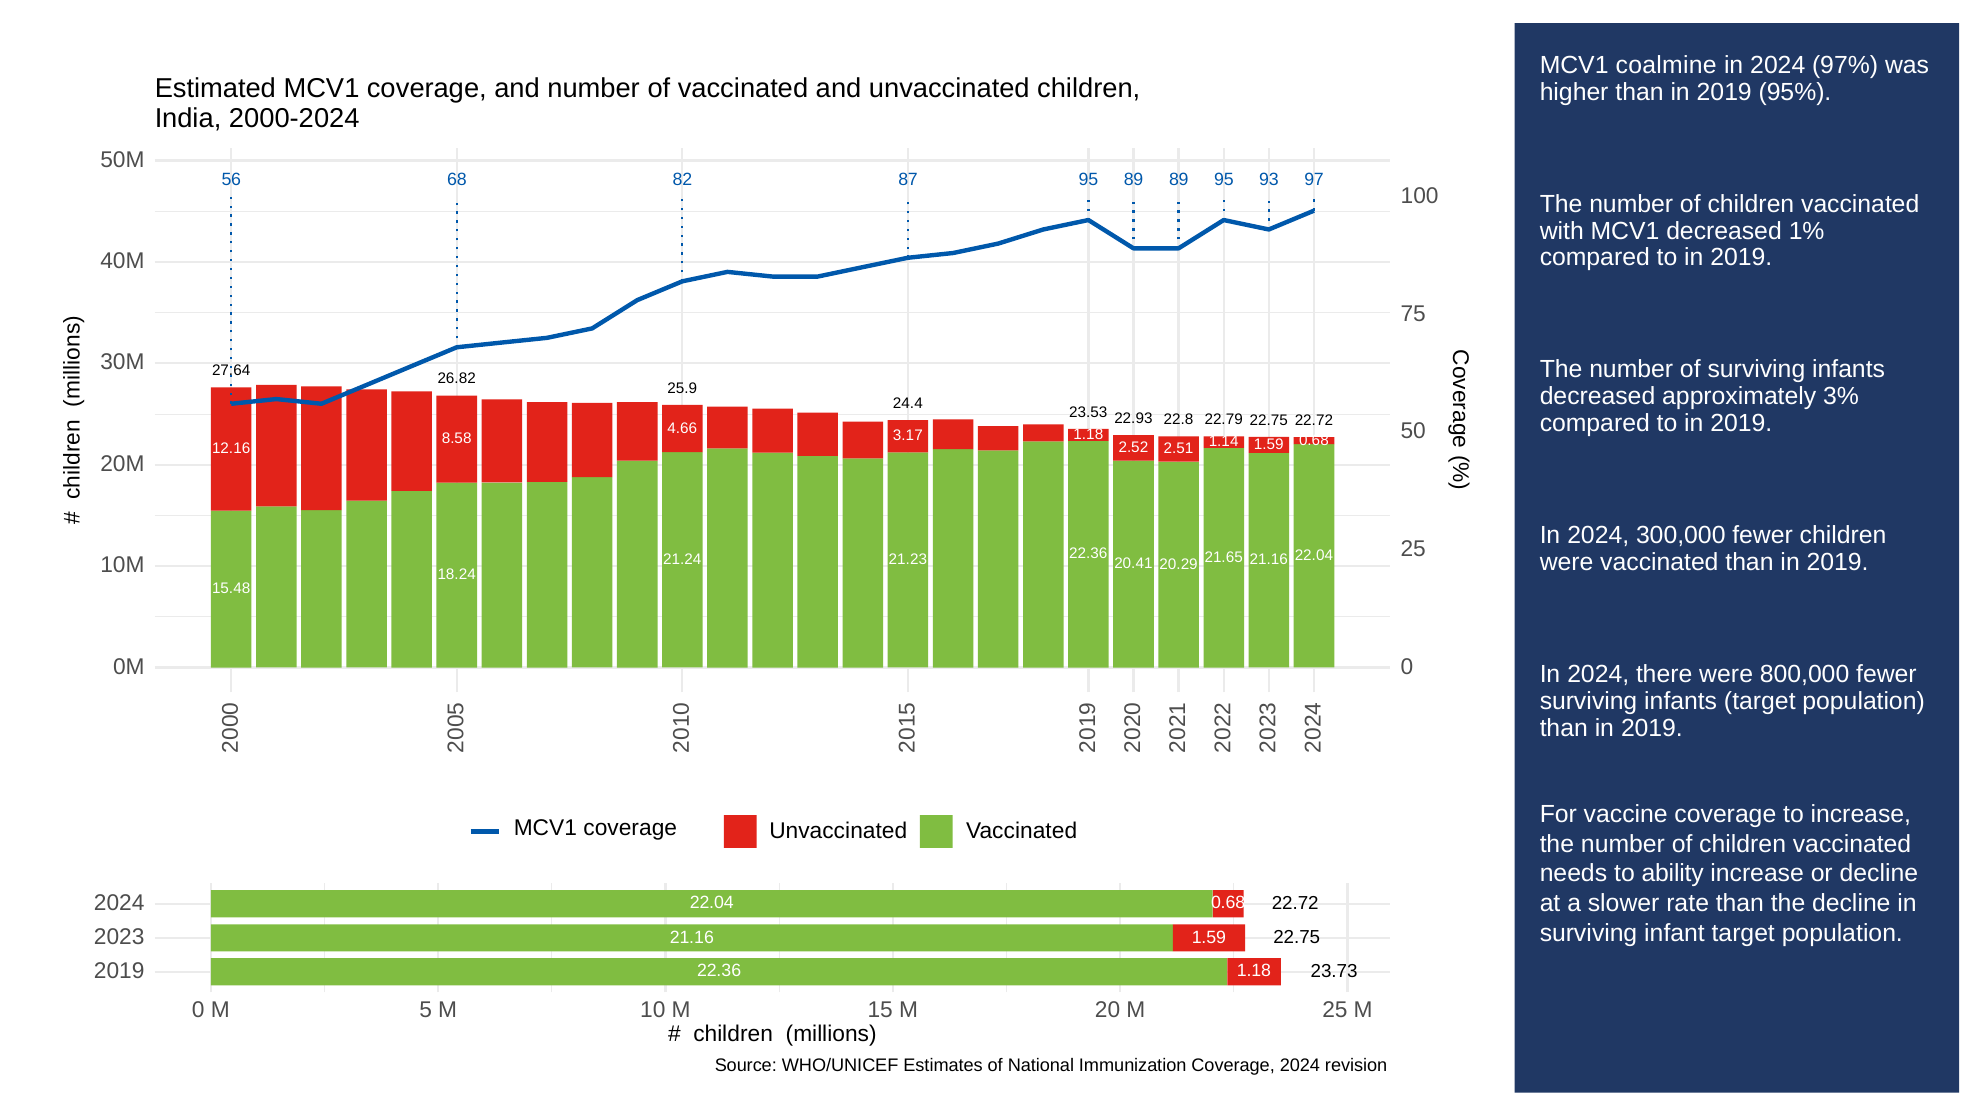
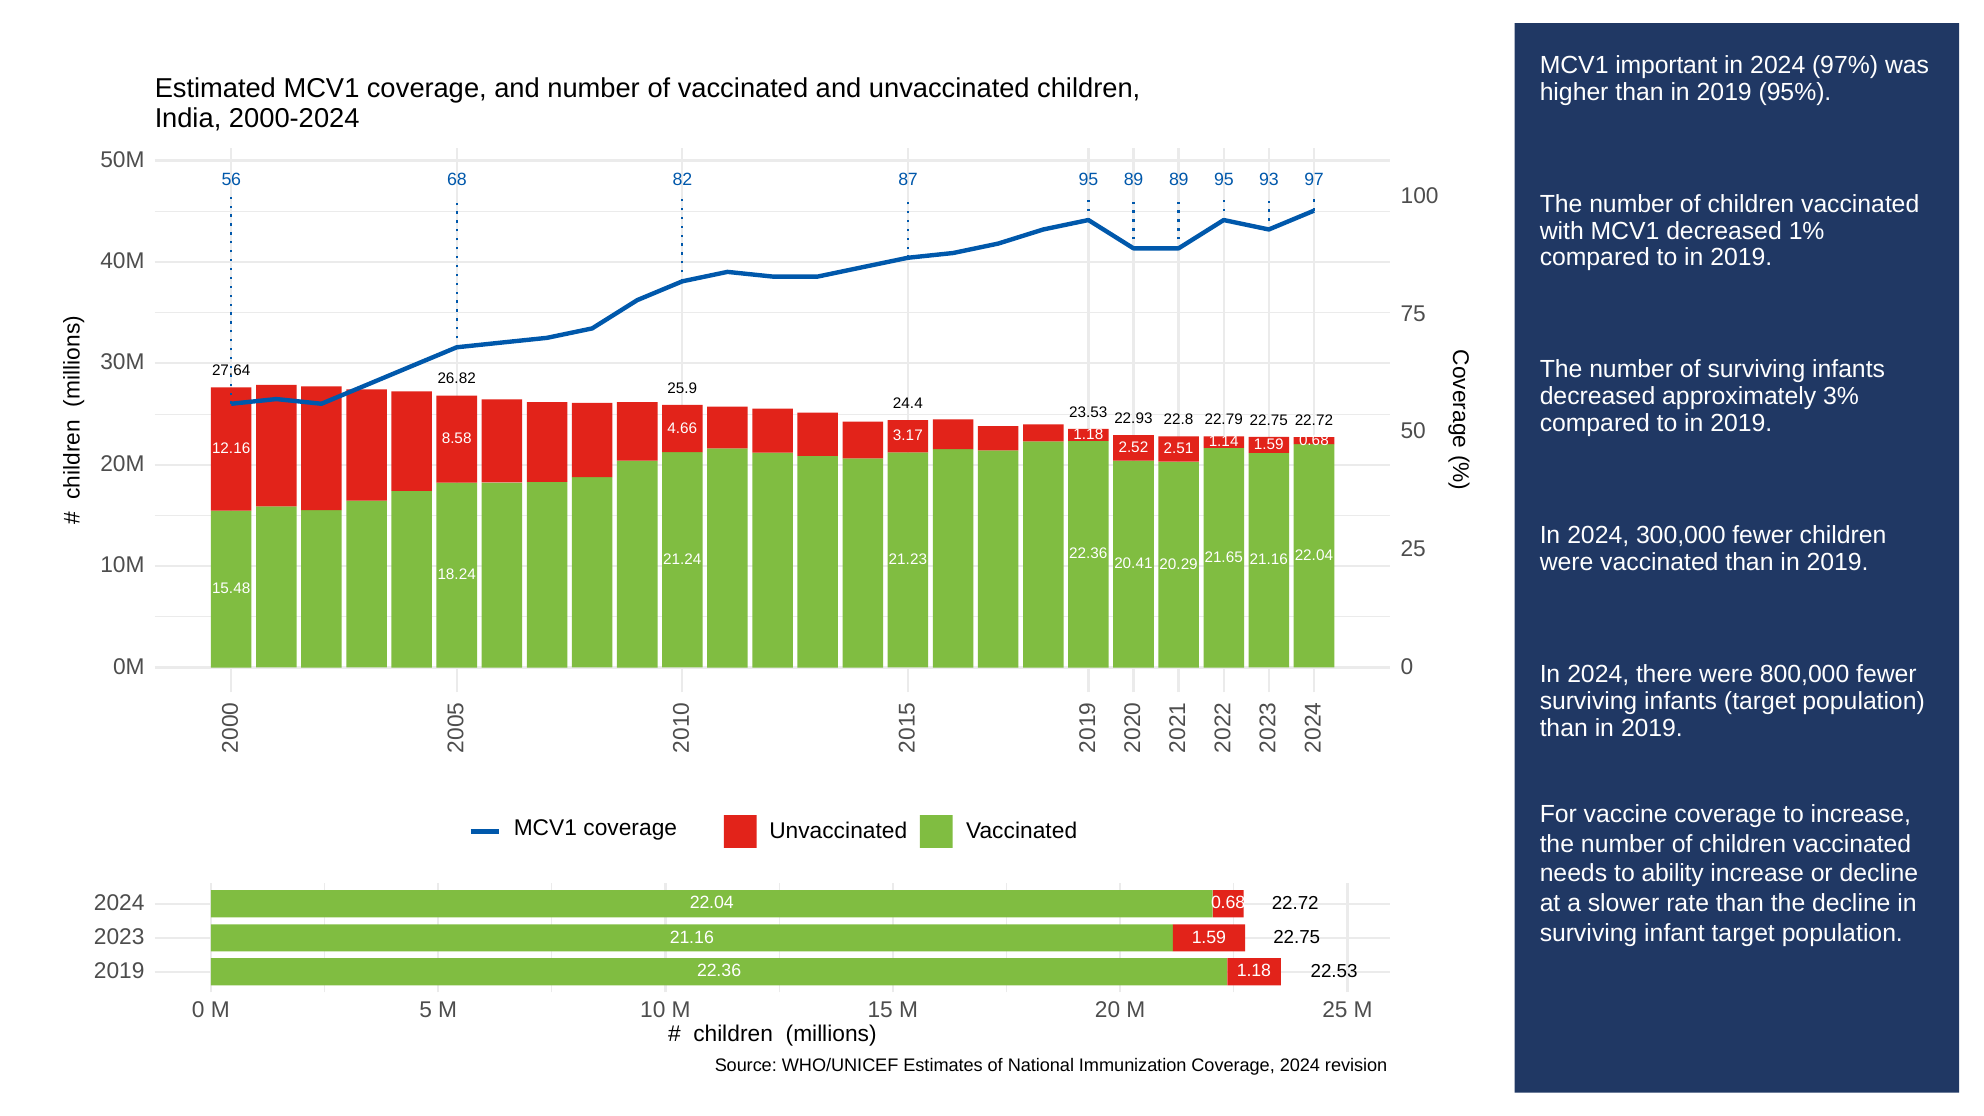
coalmine: coalmine -> important (1666, 65)
23.73: 23.73 -> 22.53 (1334, 971)
